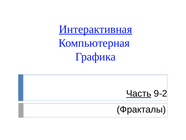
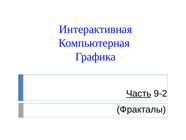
Интерактивная underline: present -> none (96, 29)
